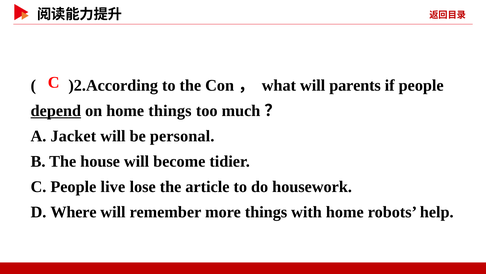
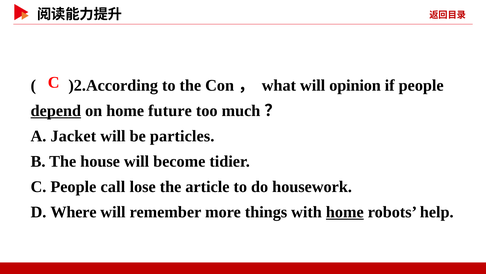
parents: parents -> opinion (355, 85)
home things: things -> future (170, 111)
personal: personal -> particles (182, 136)
live: live -> call (113, 187)
home underline: none -> present (345, 212)
